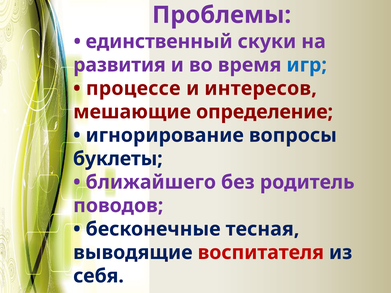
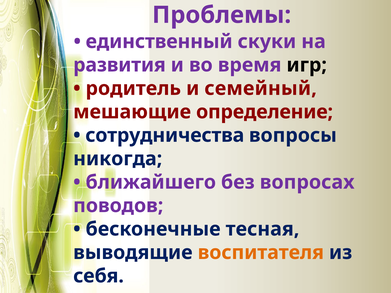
игр colour: blue -> black (307, 65)
процессе: процессе -> родитель (133, 89)
интересов: интересов -> семейный (261, 89)
игнорирование: игнорирование -> сотрудничества (165, 135)
буклеты: буклеты -> никогда (118, 159)
родитель: родитель -> вопросах (307, 182)
воспитателя colour: red -> orange (261, 253)
